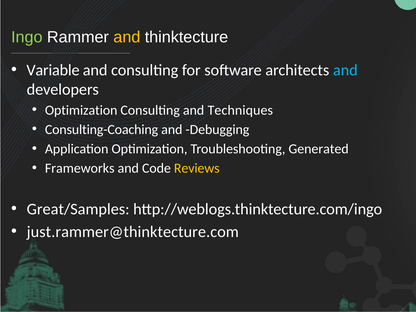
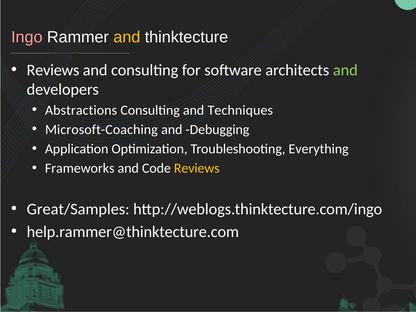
Ingo colour: light green -> pink (27, 37)
Variable: Variable -> Reviews (53, 70)
and colour: light blue -> light green (345, 70)
Optimization: Optimization -> Abstractions (81, 110)
Consulting-Coaching: Consulting-Coaching -> Microsoft-Coaching (101, 130)
Generated: Generated -> Everything (319, 149)
just.rammer@thinktecture.com: just.rammer@thinktecture.com -> help.rammer@thinktecture.com (133, 232)
